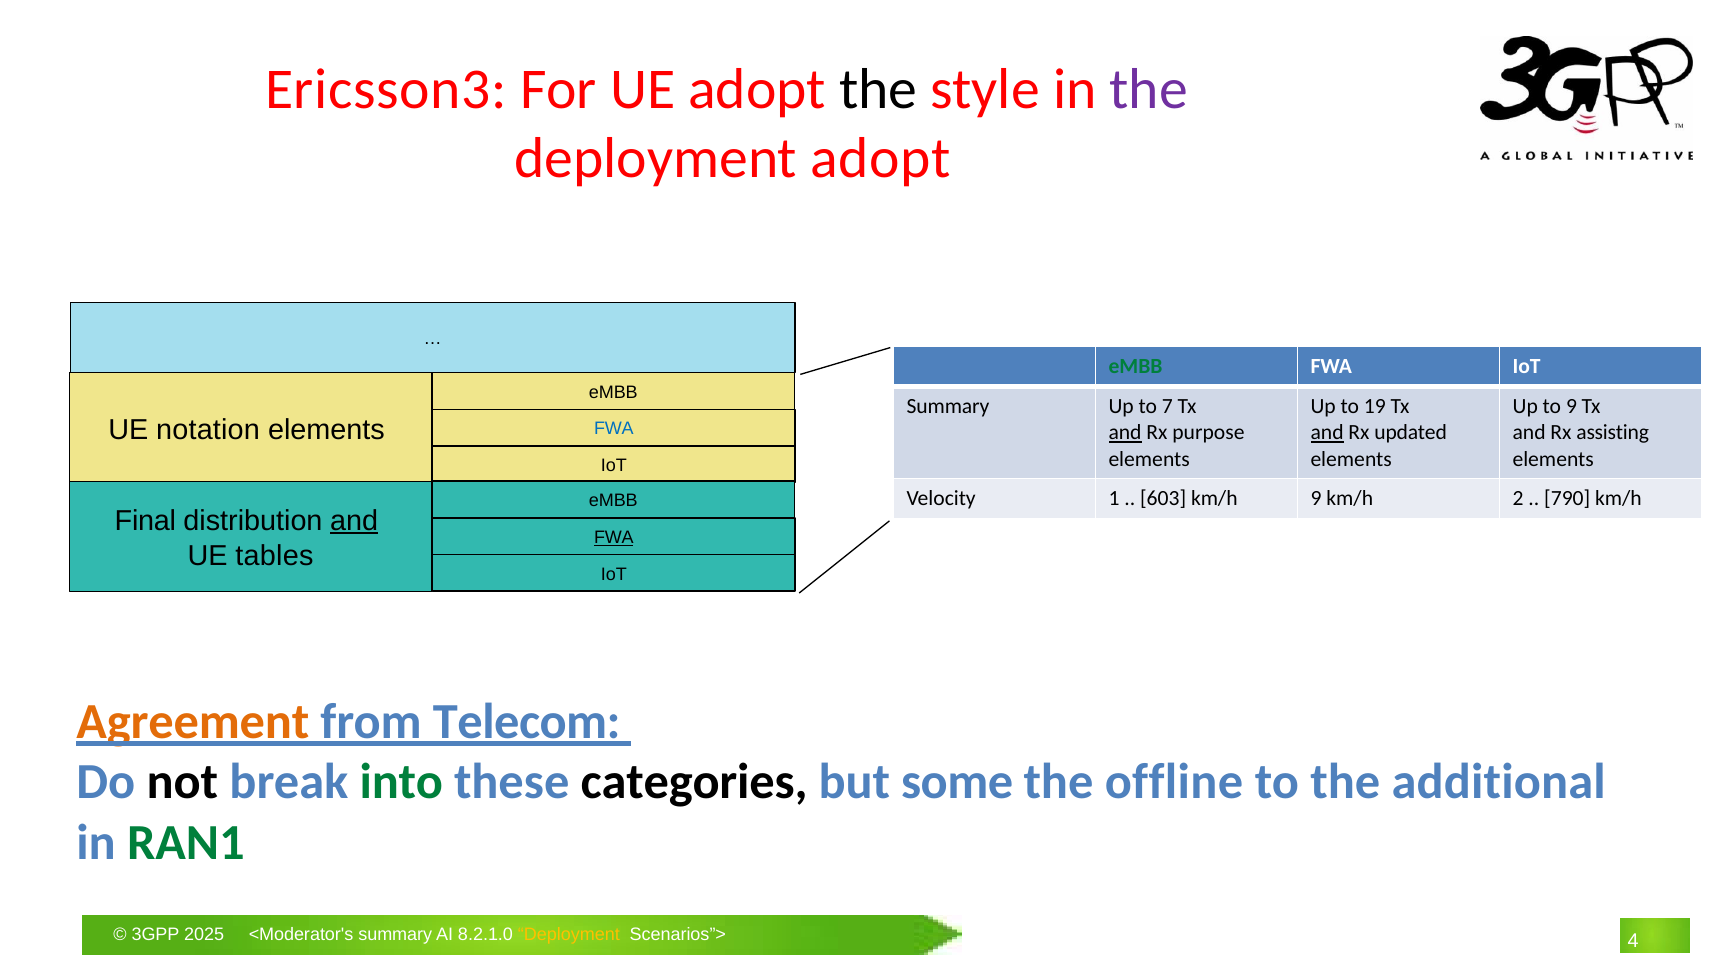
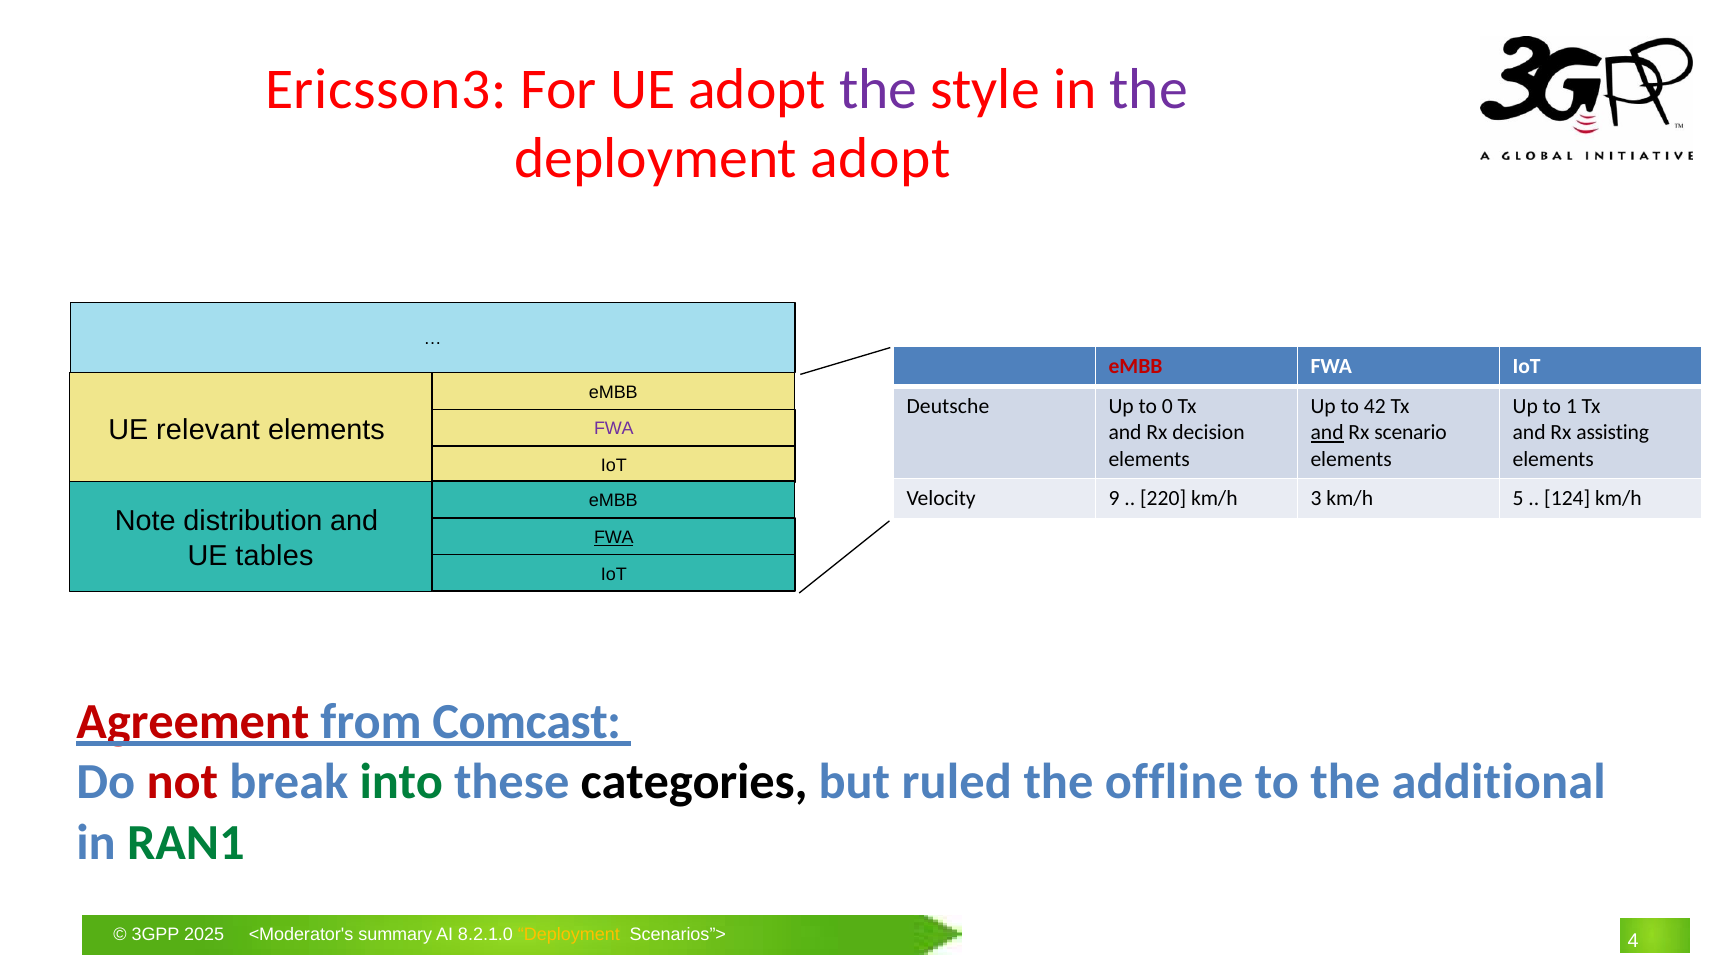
the colour: black -> purple (878, 89)
eMBB colour: green -> red (1136, 366)
Summary: Summary -> Deutsche (948, 406)
7: 7 -> 0 (1167, 406)
19: 19 -> 42 (1375, 406)
to 9: 9 -> 1 (1571, 406)
notation: notation -> relevant (208, 430)
FWA colour: blue -> purple (614, 429)
and underline: present -> none (1125, 433)
purpose: purpose -> decision (1208, 433)
updated: updated -> scenario (1411, 433)
1: 1 -> 9 (1114, 499)
603: 603 -> 220 (1163, 499)
km/h 9: 9 -> 3 (1316, 499)
2: 2 -> 5 (1518, 499)
790: 790 -> 124 (1567, 499)
Final: Final -> Note (145, 521)
and underline: present -> none (354, 521)
Agreement colour: orange -> red (193, 722)
Telecom: Telecom -> Comcast (527, 722)
not colour: black -> red (182, 782)
some: some -> ruled (957, 782)
